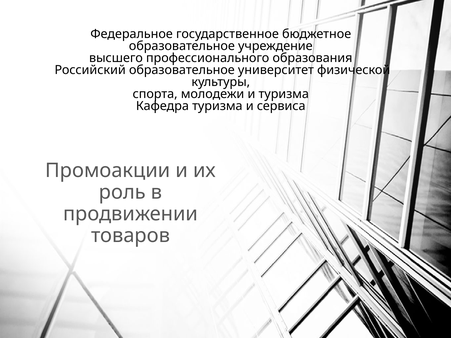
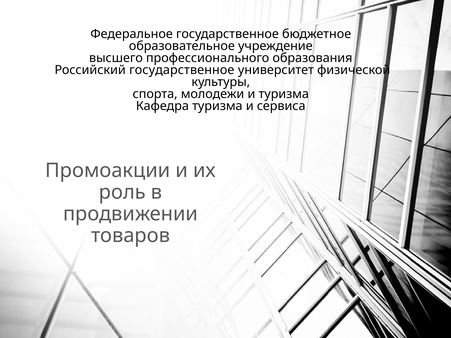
Российский образовательное: образовательное -> государственное (182, 70)
